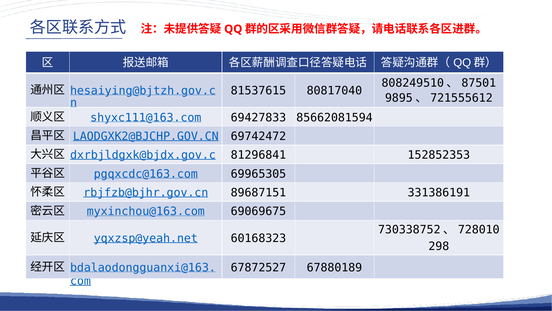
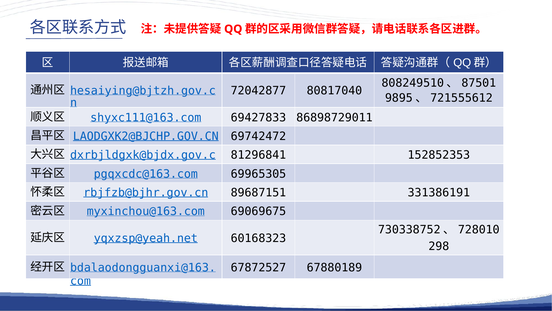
81537615: 81537615 -> 72042877 (258, 90)
85662081594: 85662081594 -> 86898729011 (334, 117)
